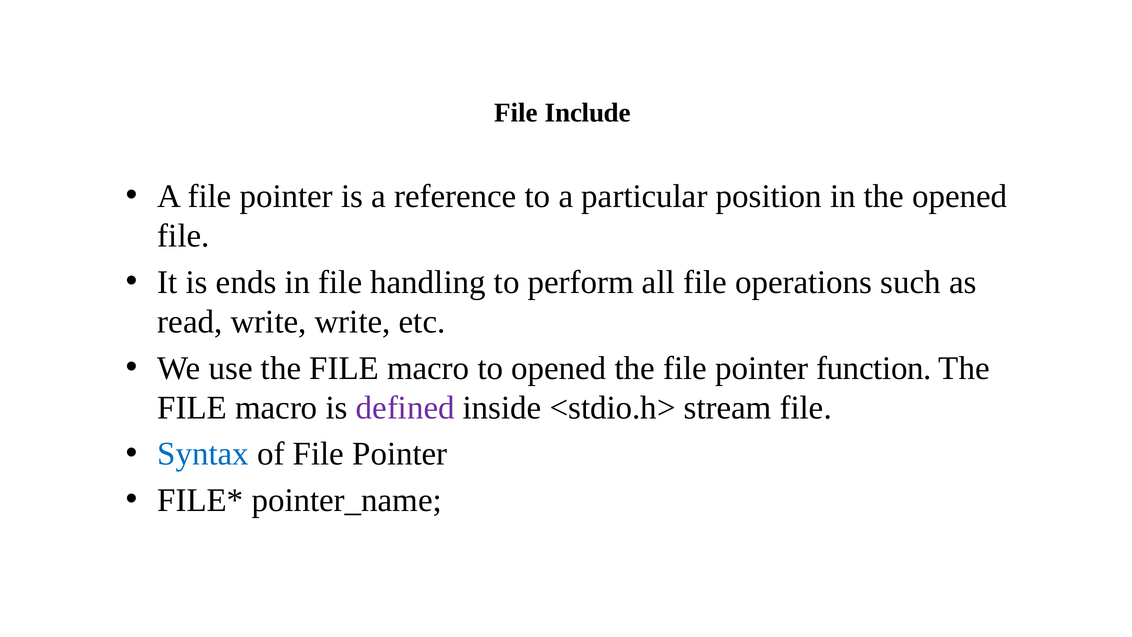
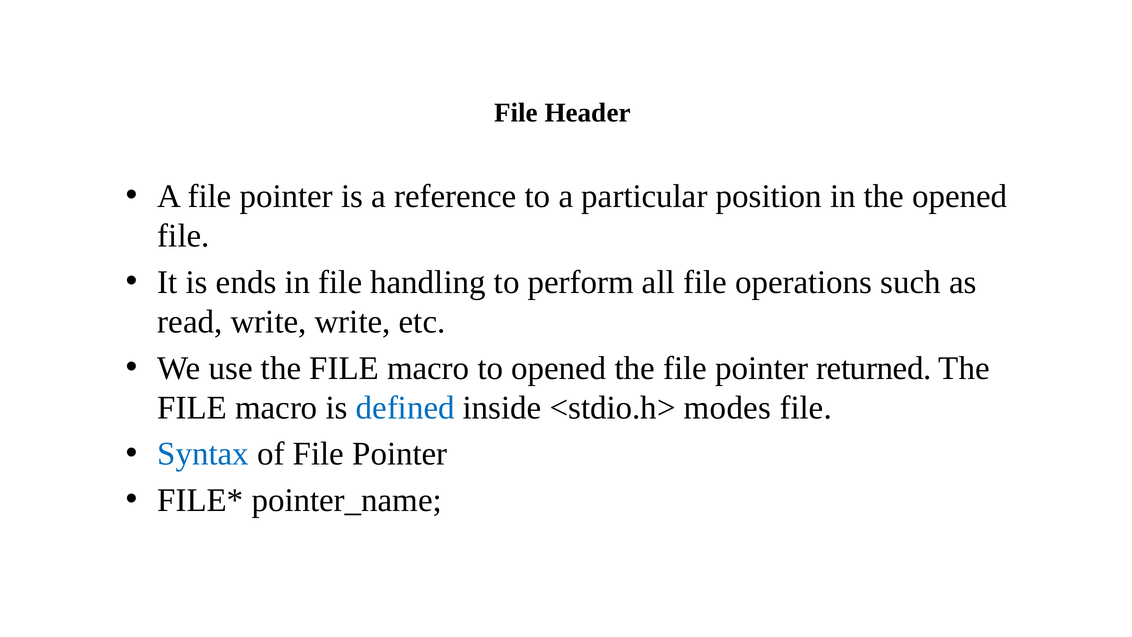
Include: Include -> Header (588, 113)
function: function -> returned (874, 368)
defined colour: purple -> blue (405, 408)
stream: stream -> modes (728, 408)
